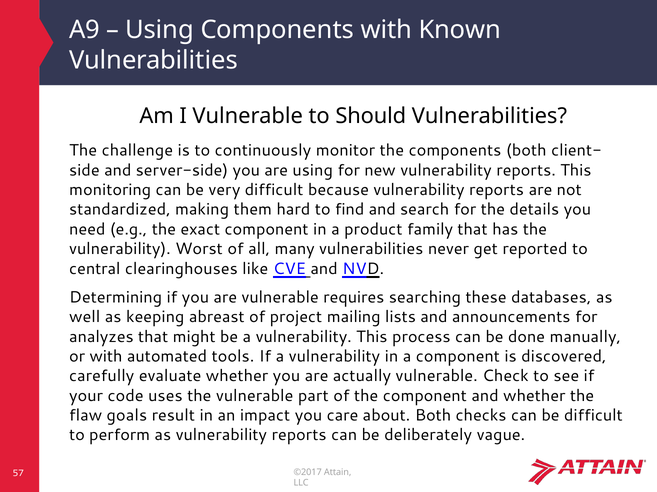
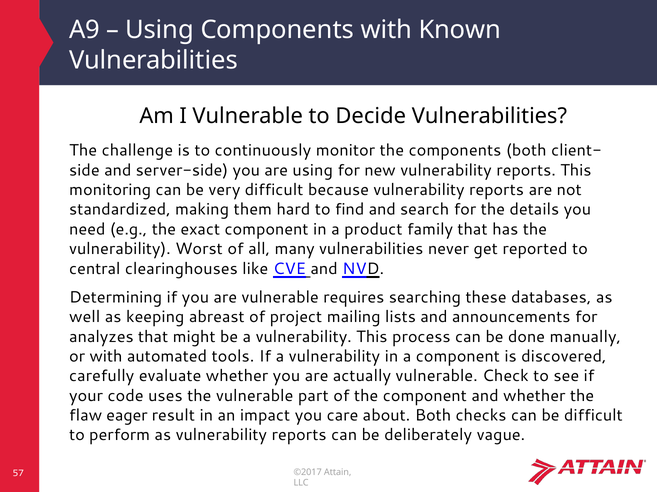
Should: Should -> Decide (371, 116)
goals: goals -> eager (127, 416)
